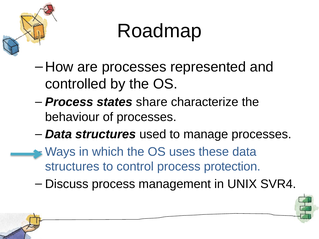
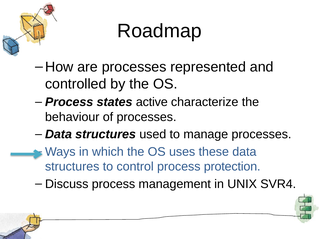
share: share -> active (152, 102)
